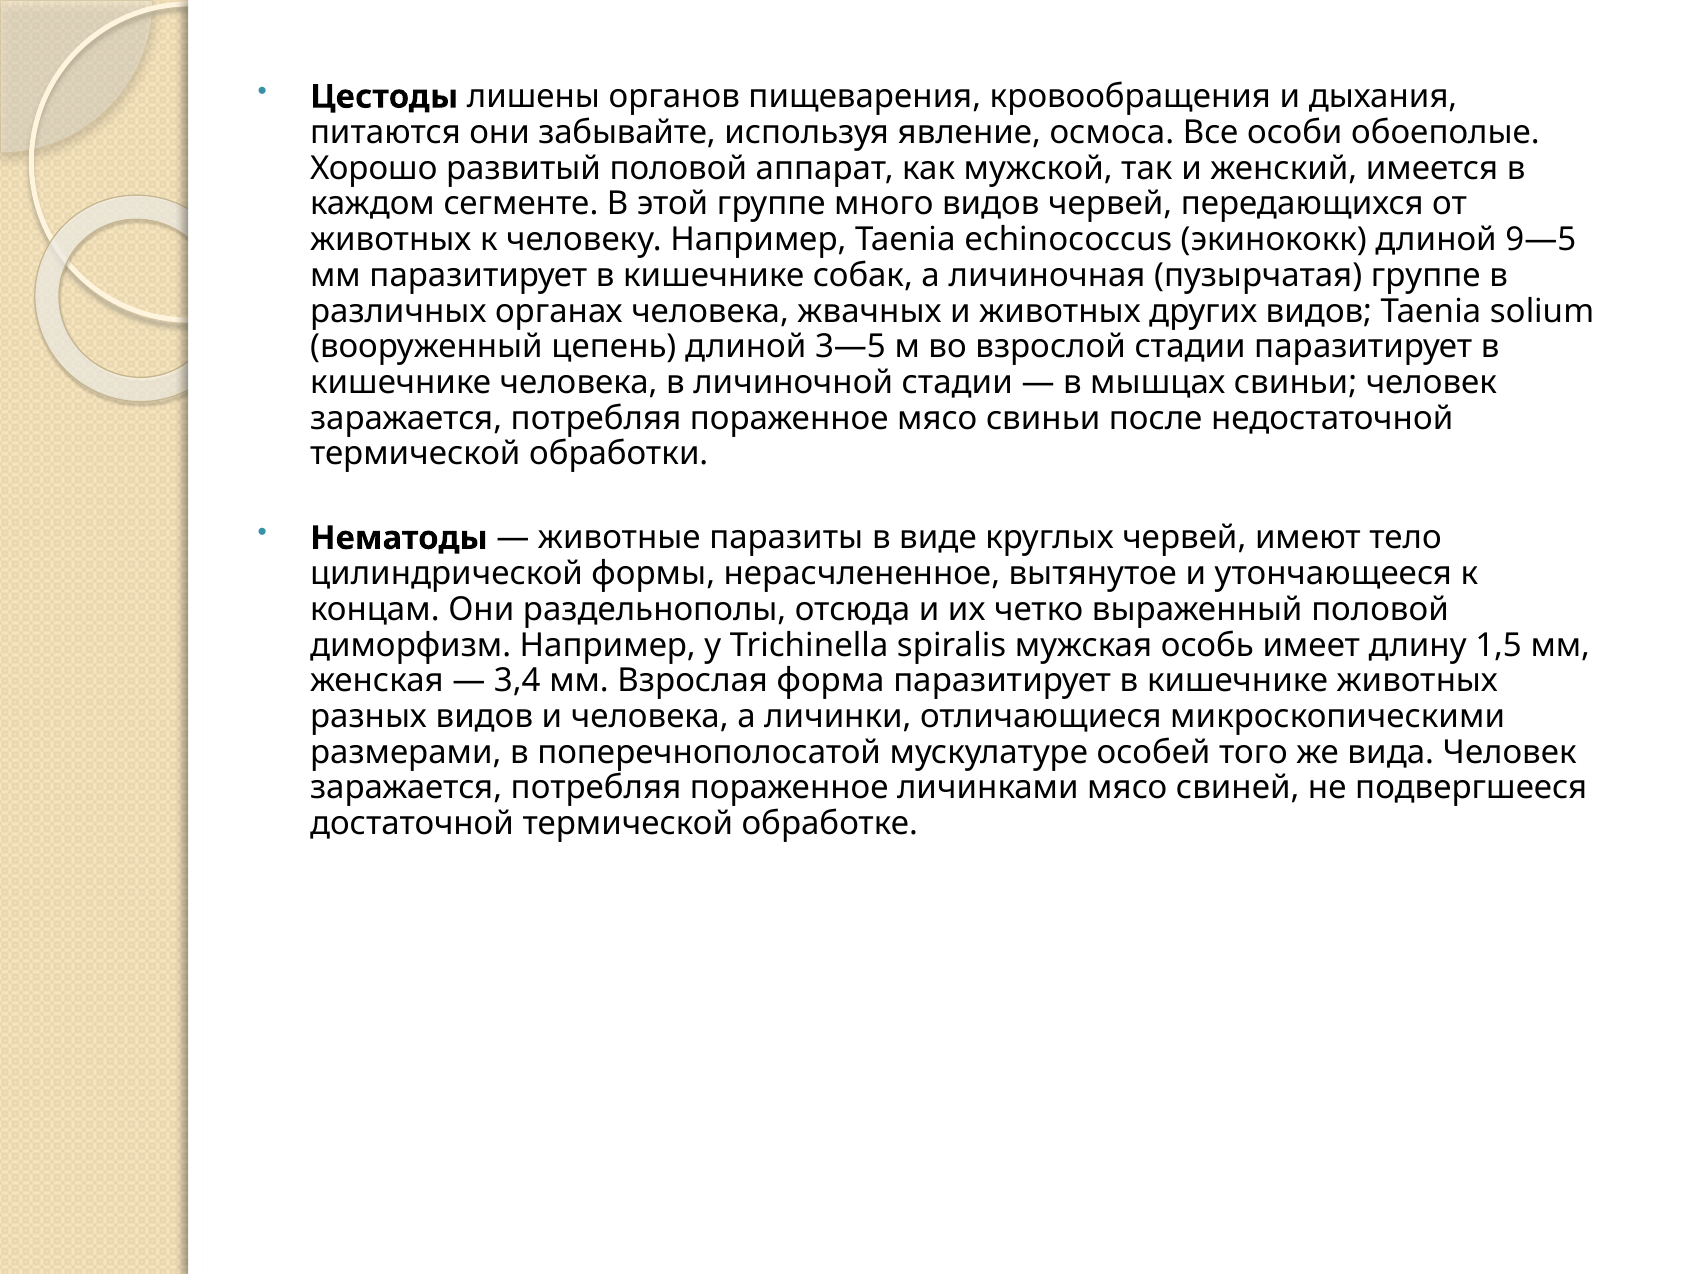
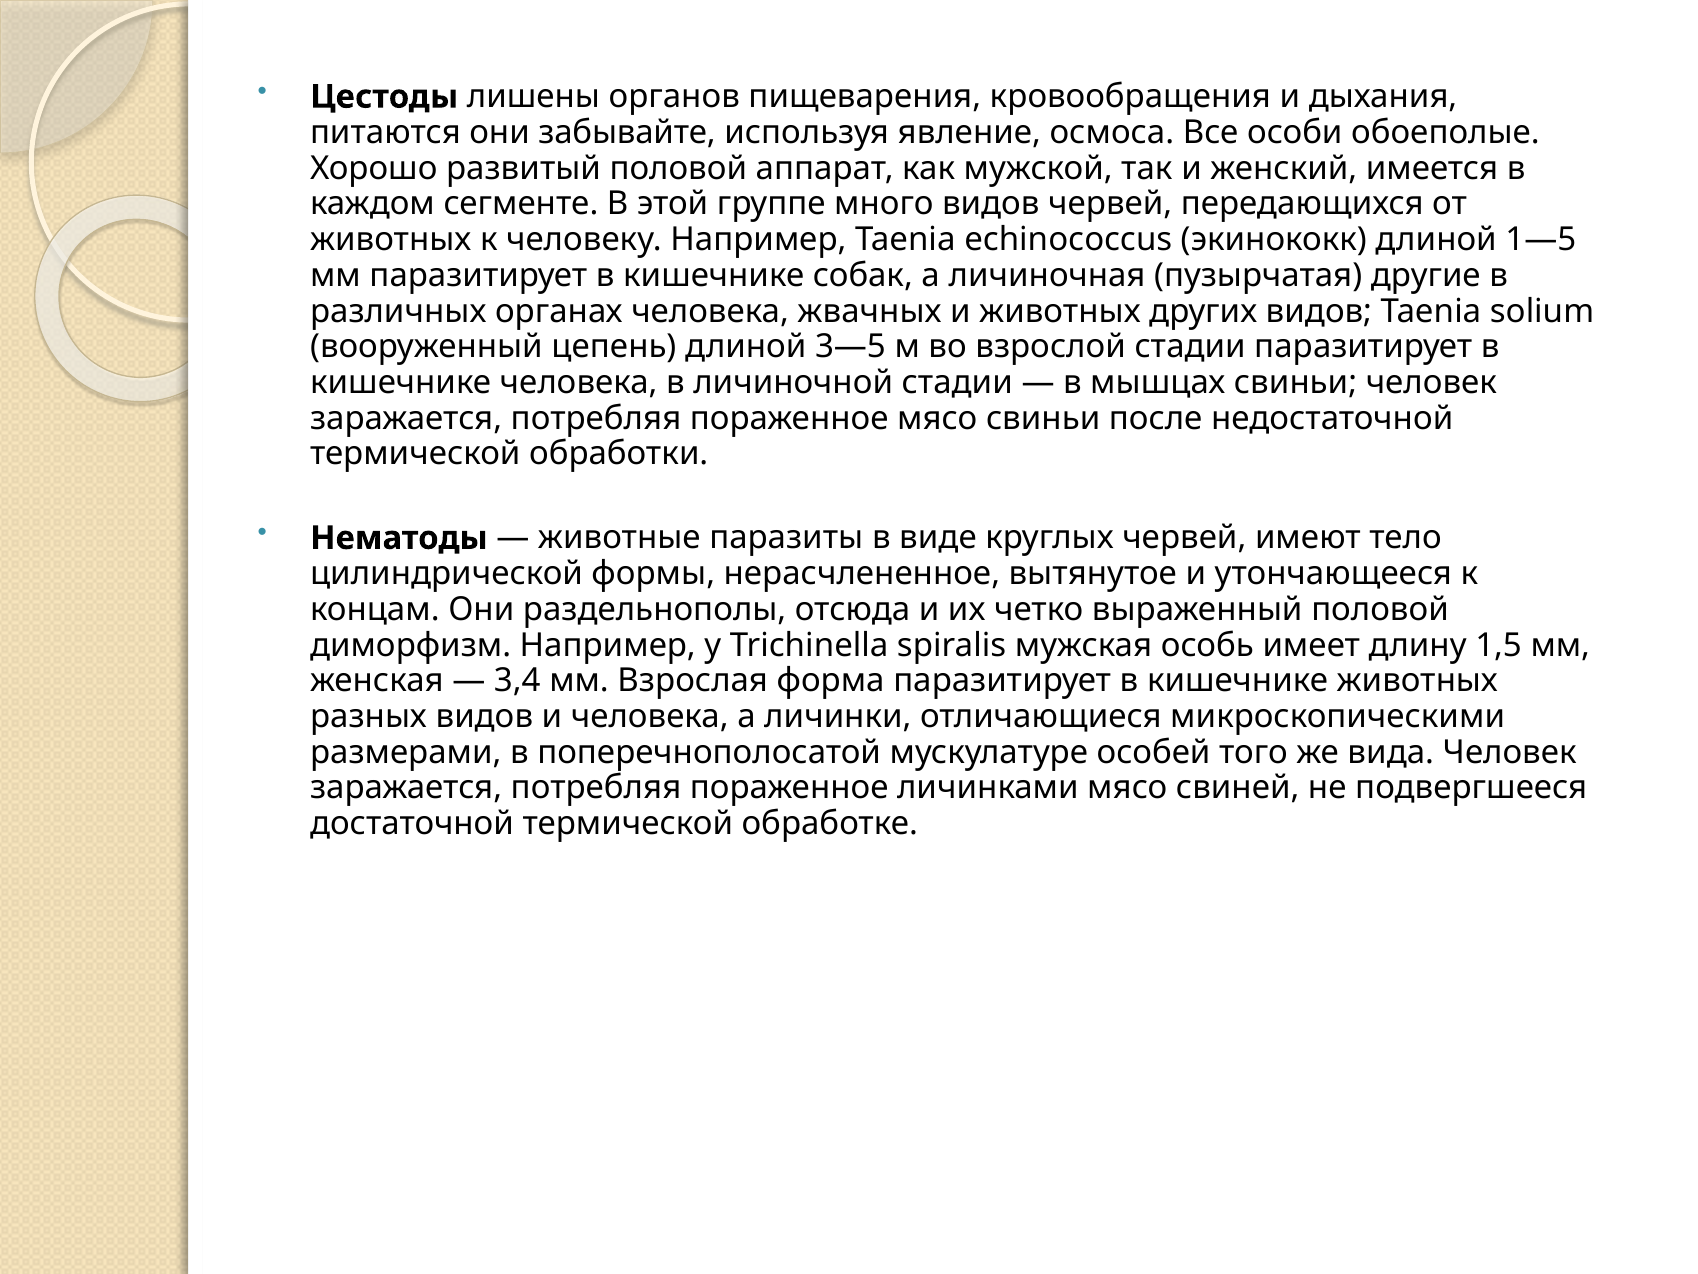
9—5: 9—5 -> 1—5 (1541, 240)
пузырчатая группе: группе -> другие (1426, 275)
